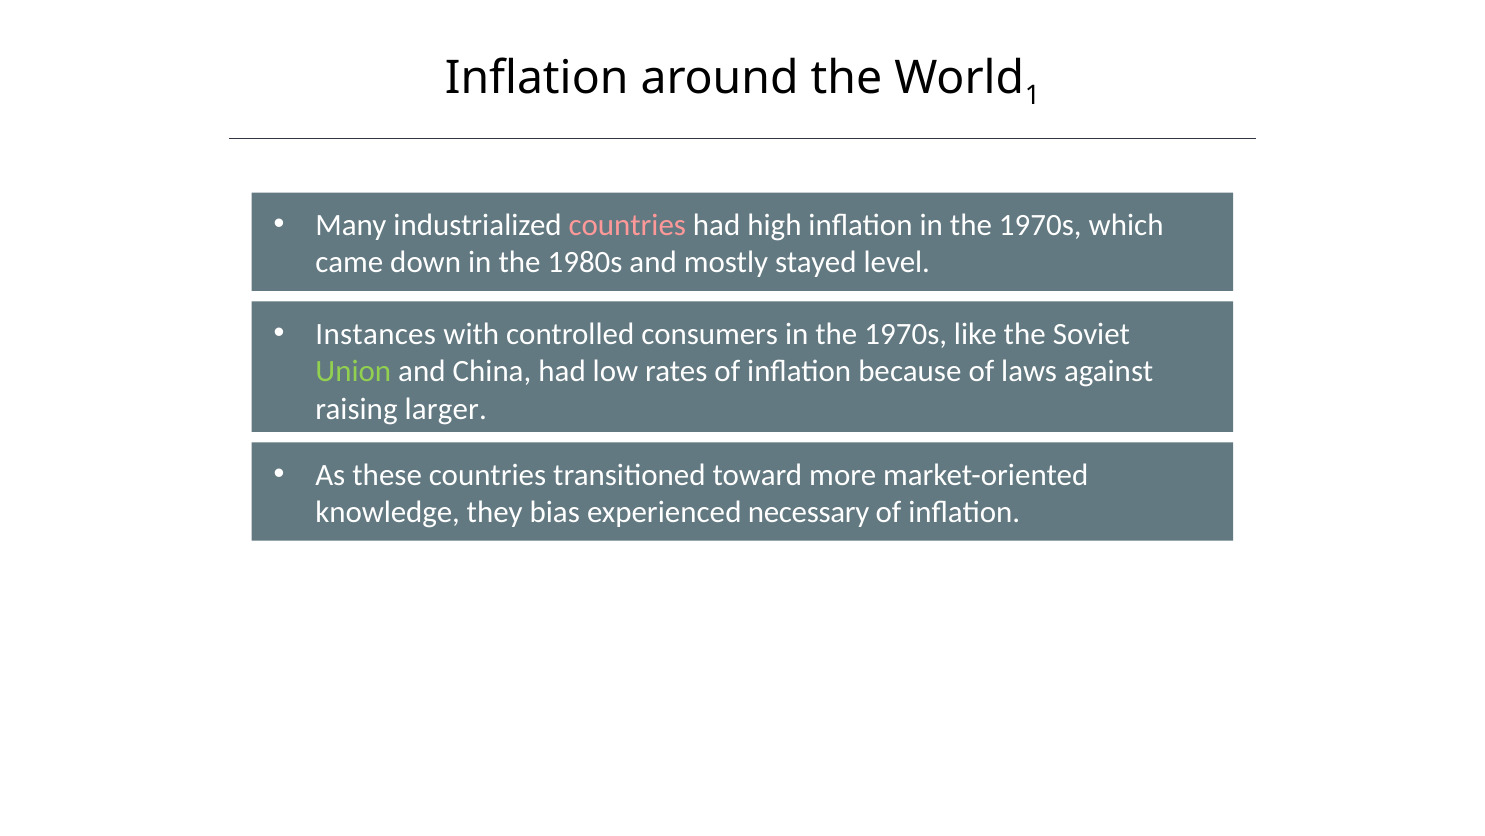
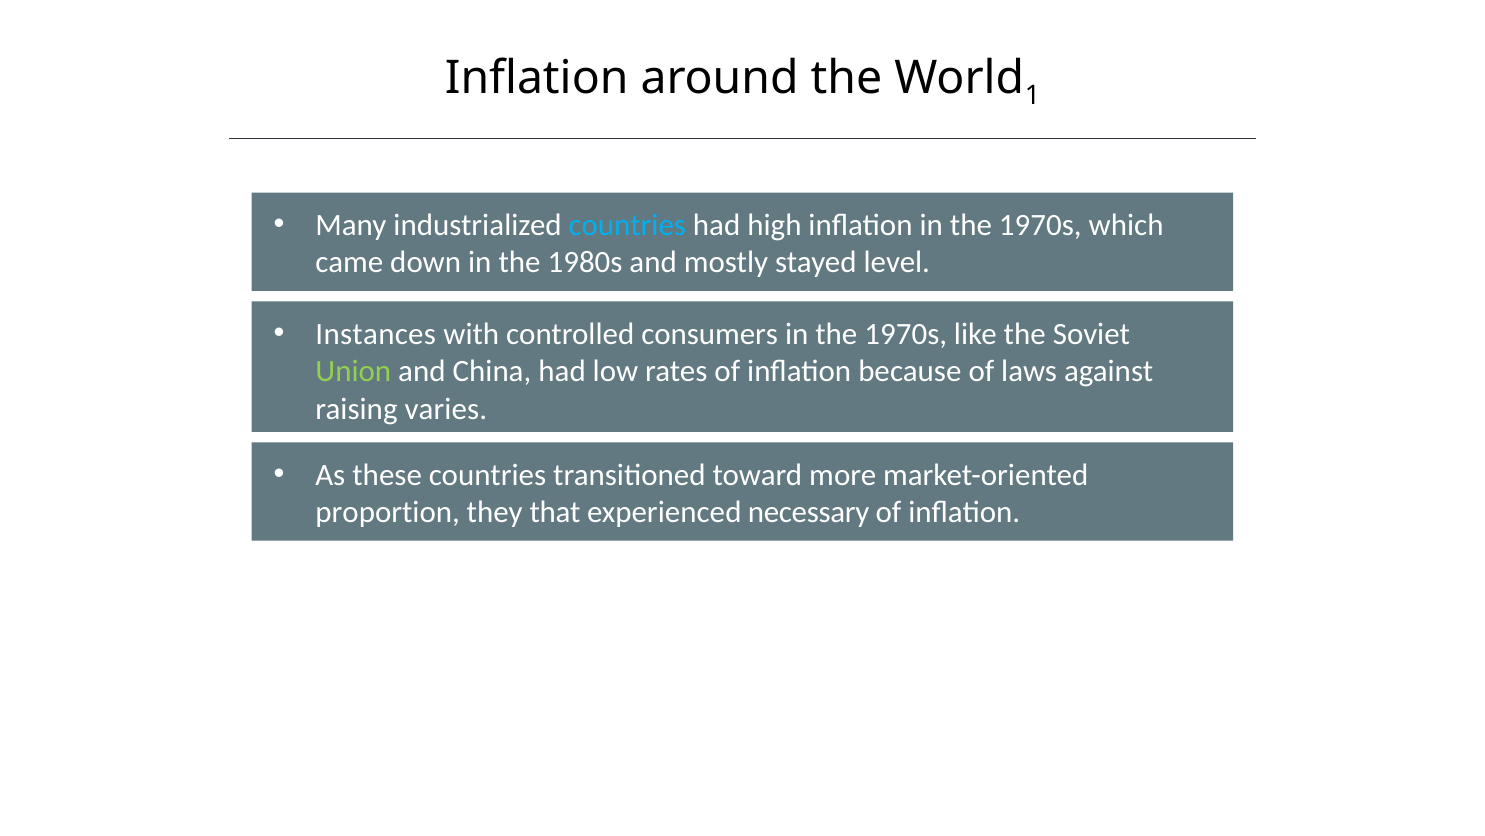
countries colour: pink -> light blue (627, 225)
larger: larger -> varies (446, 408)
knowledge: knowledge -> proportion (388, 512)
bias: bias -> that (555, 512)
